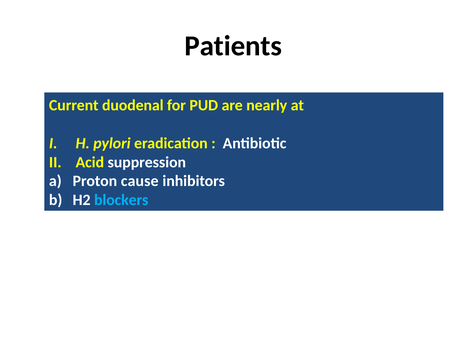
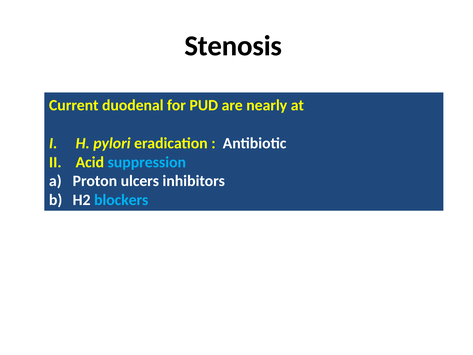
Patients: Patients -> Stenosis (233, 46)
suppression colour: white -> light blue (147, 162)
cause: cause -> ulcers (140, 181)
